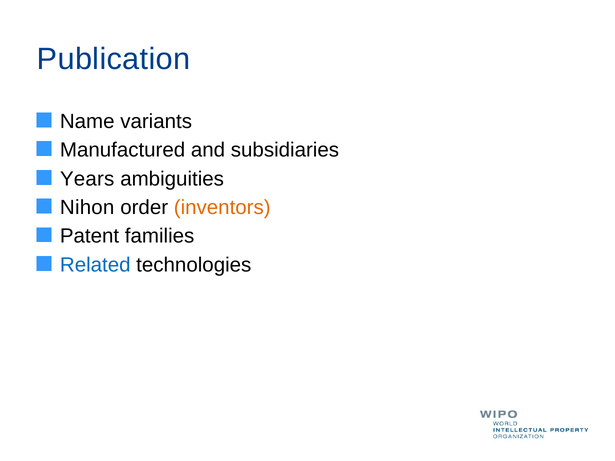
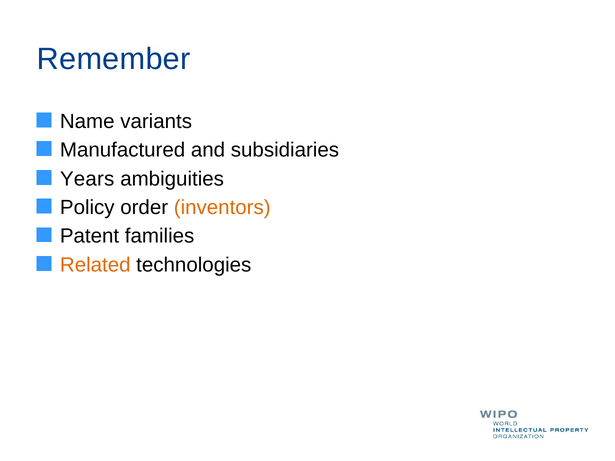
Publication: Publication -> Remember (114, 59)
Nihon: Nihon -> Policy (87, 208)
Related colour: blue -> orange (95, 265)
